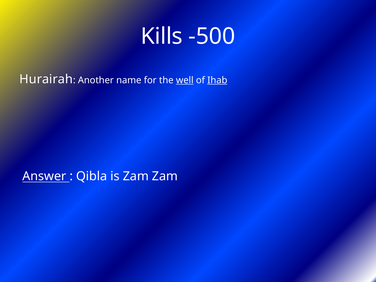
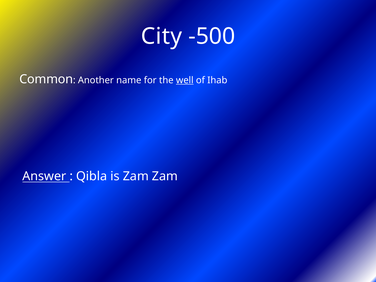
Kills: Kills -> City (161, 36)
Hurairah: Hurairah -> Common (46, 79)
Ihab underline: present -> none (217, 80)
